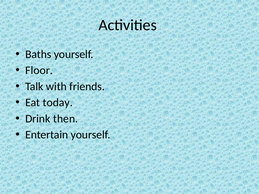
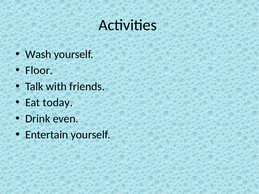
Baths: Baths -> Wash (38, 54)
then: then -> even (66, 119)
